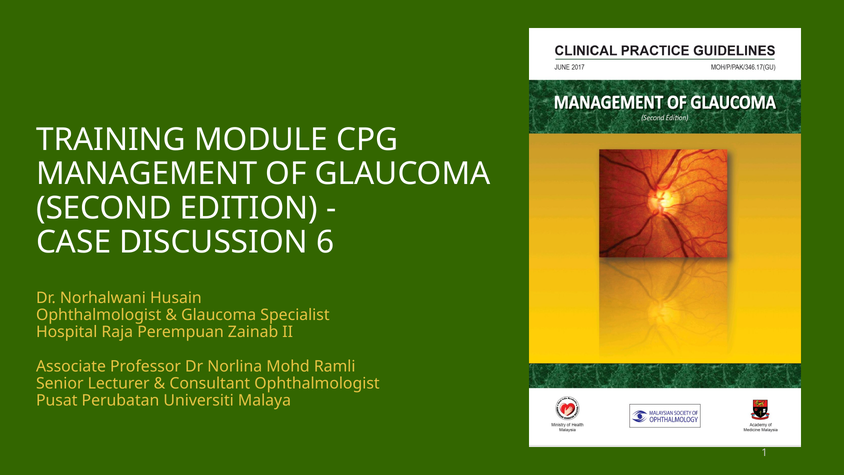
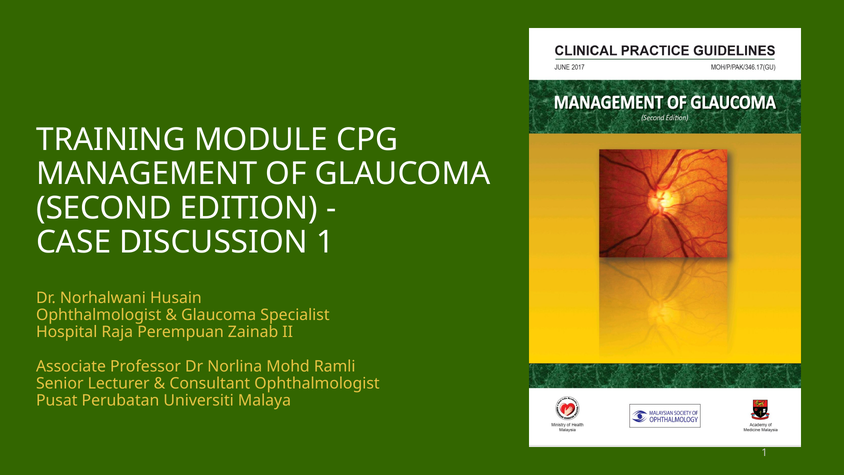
DISCUSSION 6: 6 -> 1 (325, 242)
